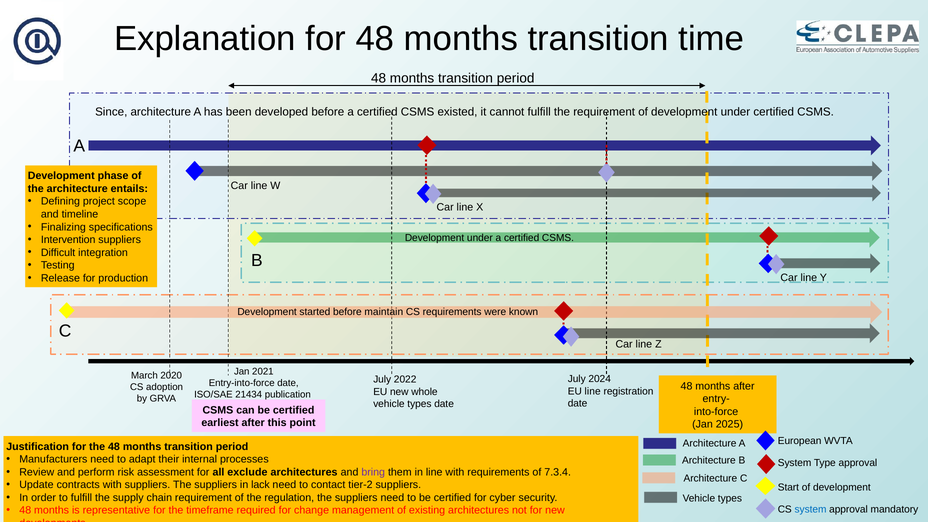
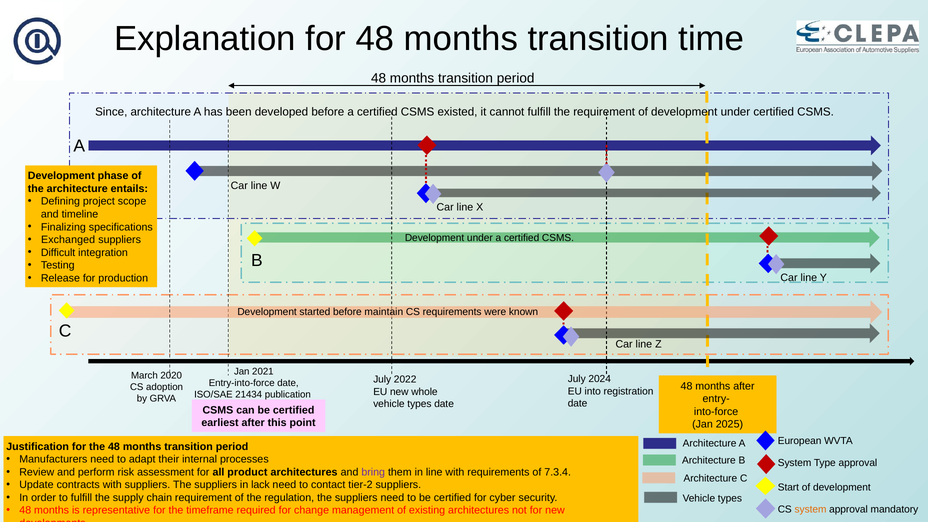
Intervention: Intervention -> Exchanged (68, 240)
EU line: line -> into (593, 391)
exclude: exclude -> product (247, 472)
system colour: blue -> orange (811, 509)
